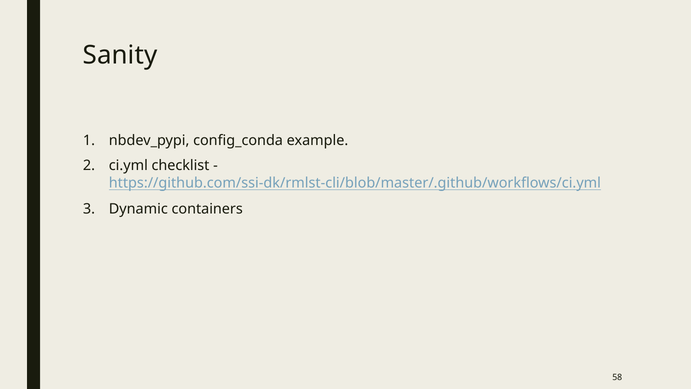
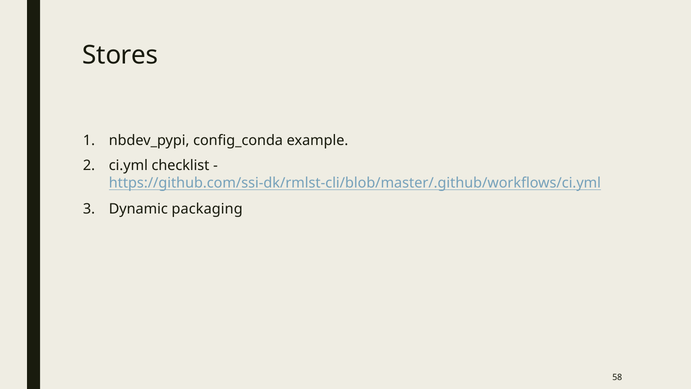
Sanity: Sanity -> Stores (120, 55)
containers: containers -> packaging (207, 209)
